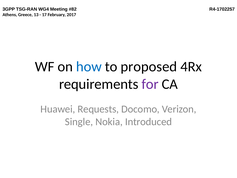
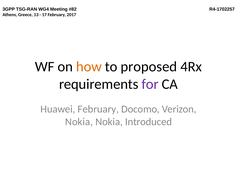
how colour: blue -> orange (89, 67)
Huawei Requests: Requests -> February (98, 109)
Single: Single -> Nokia (79, 122)
